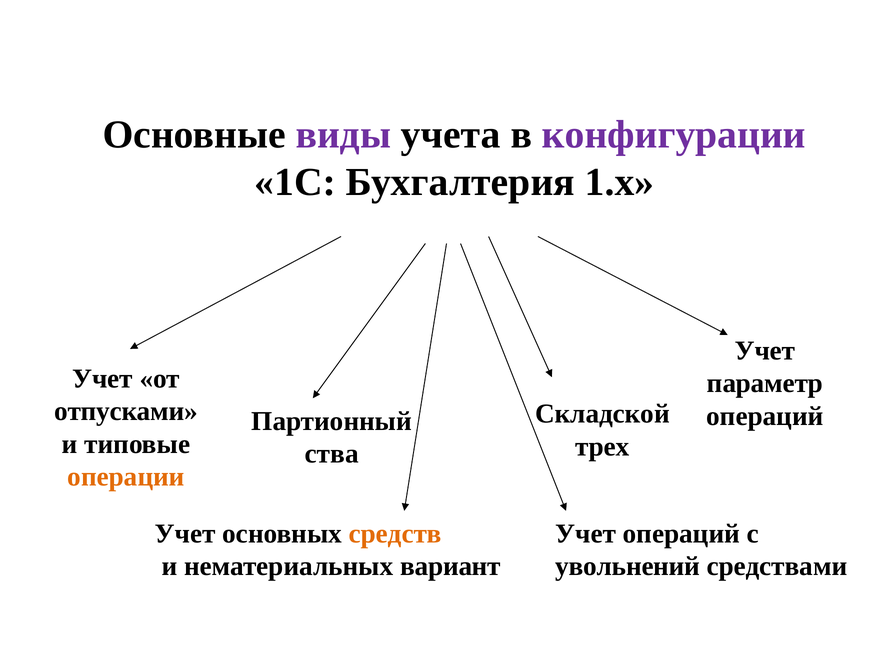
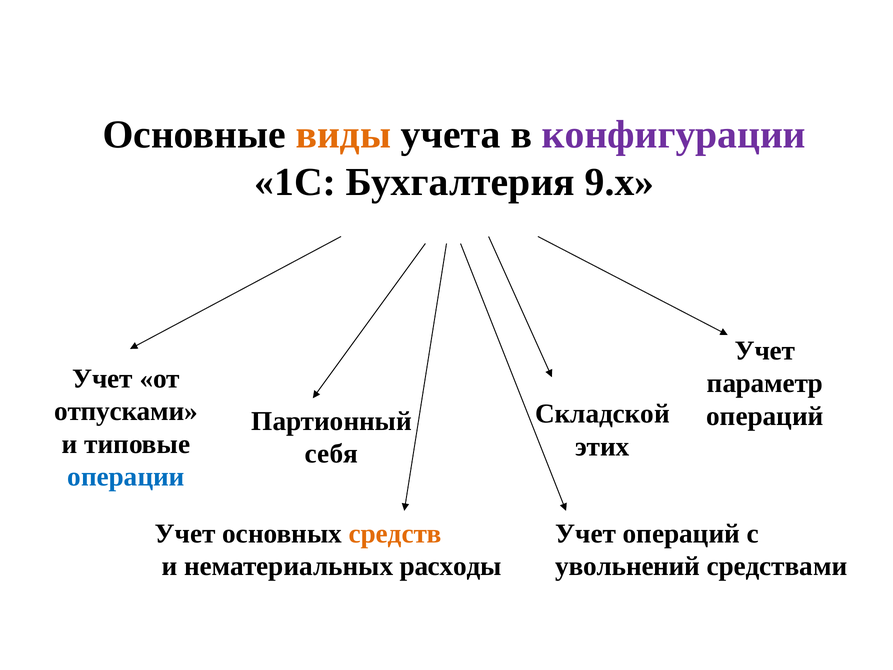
виды colour: purple -> orange (343, 135)
1.х: 1.х -> 9.х (620, 182)
трех: трех -> этих (602, 446)
ства: ства -> себя (332, 454)
операции colour: orange -> blue (126, 477)
вариант: вариант -> расходы (451, 566)
